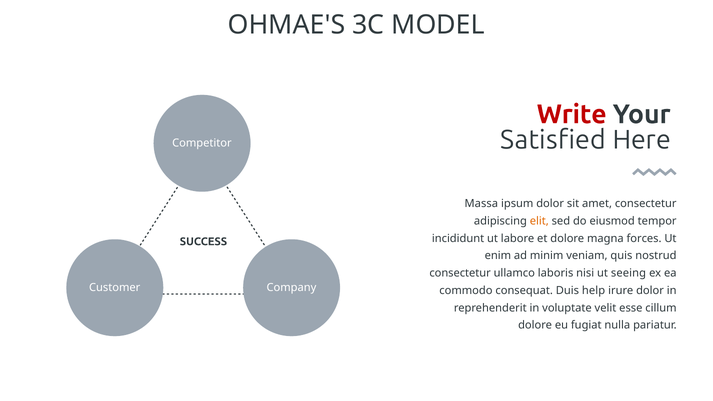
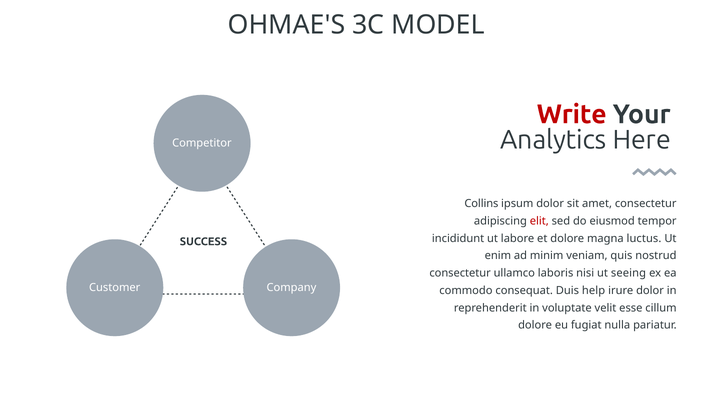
Satisfied: Satisfied -> Analytics (553, 140)
Massa: Massa -> Collins (481, 204)
elit colour: orange -> red (539, 221)
forces: forces -> luctus (644, 238)
